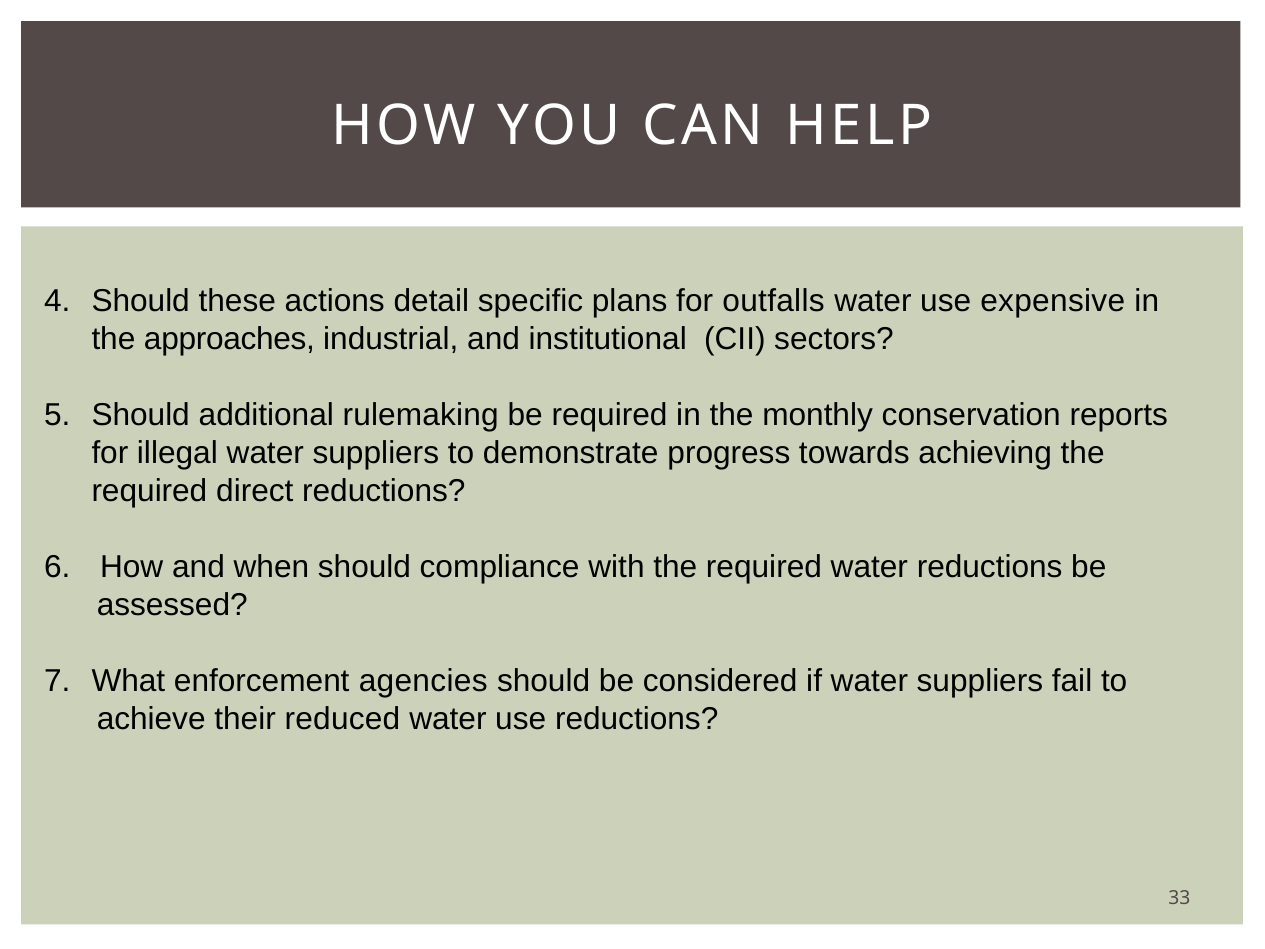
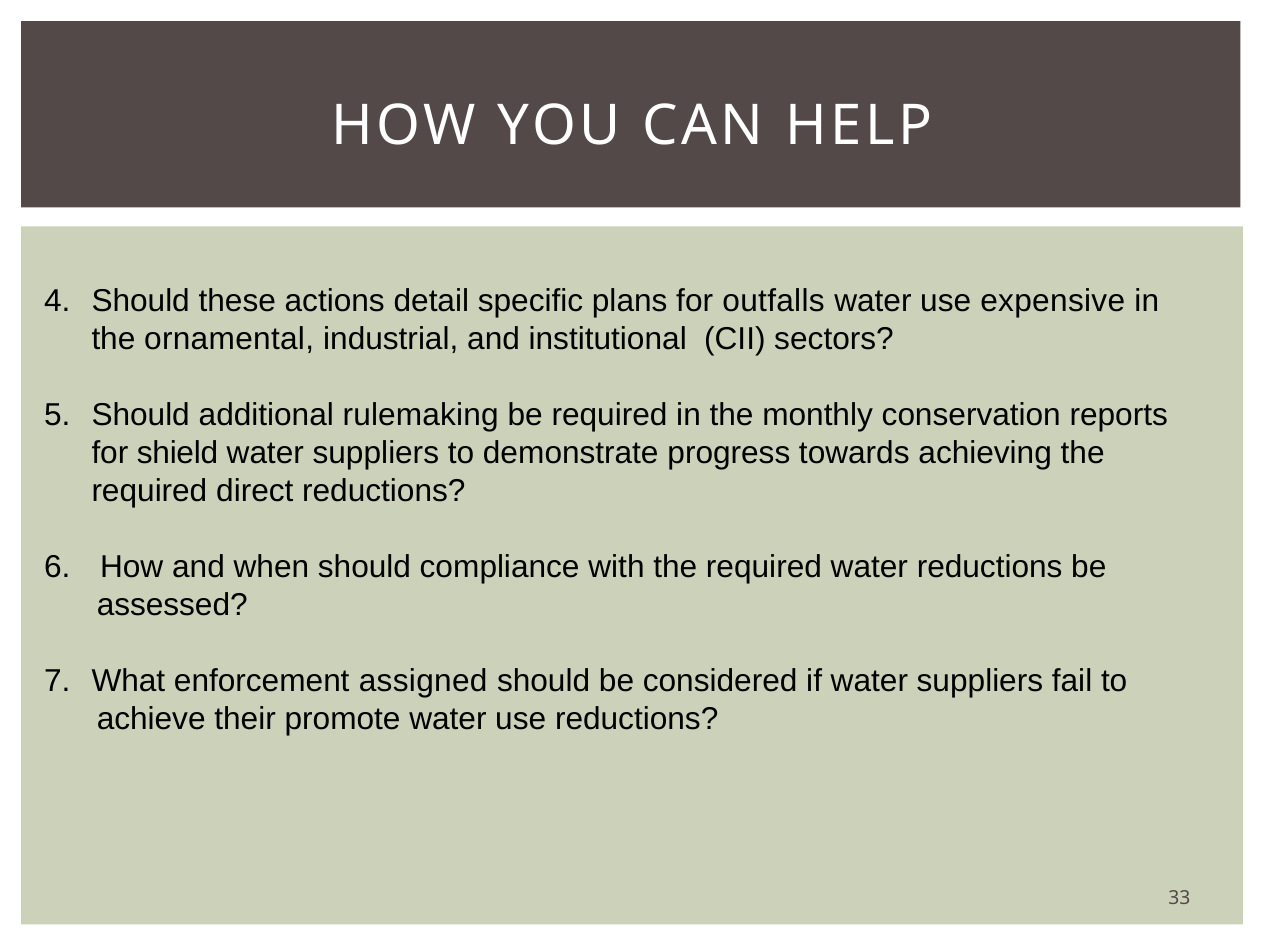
approaches: approaches -> ornamental (229, 339)
illegal: illegal -> shield (178, 453)
agencies: agencies -> assigned (423, 681)
reduced: reduced -> promote (343, 719)
